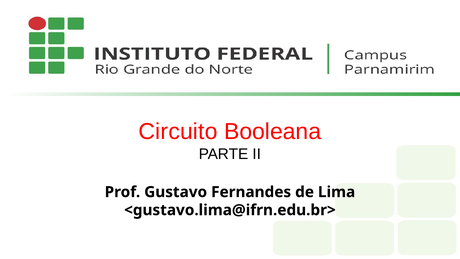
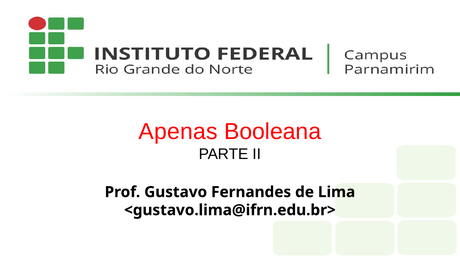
Circuito: Circuito -> Apenas (178, 131)
